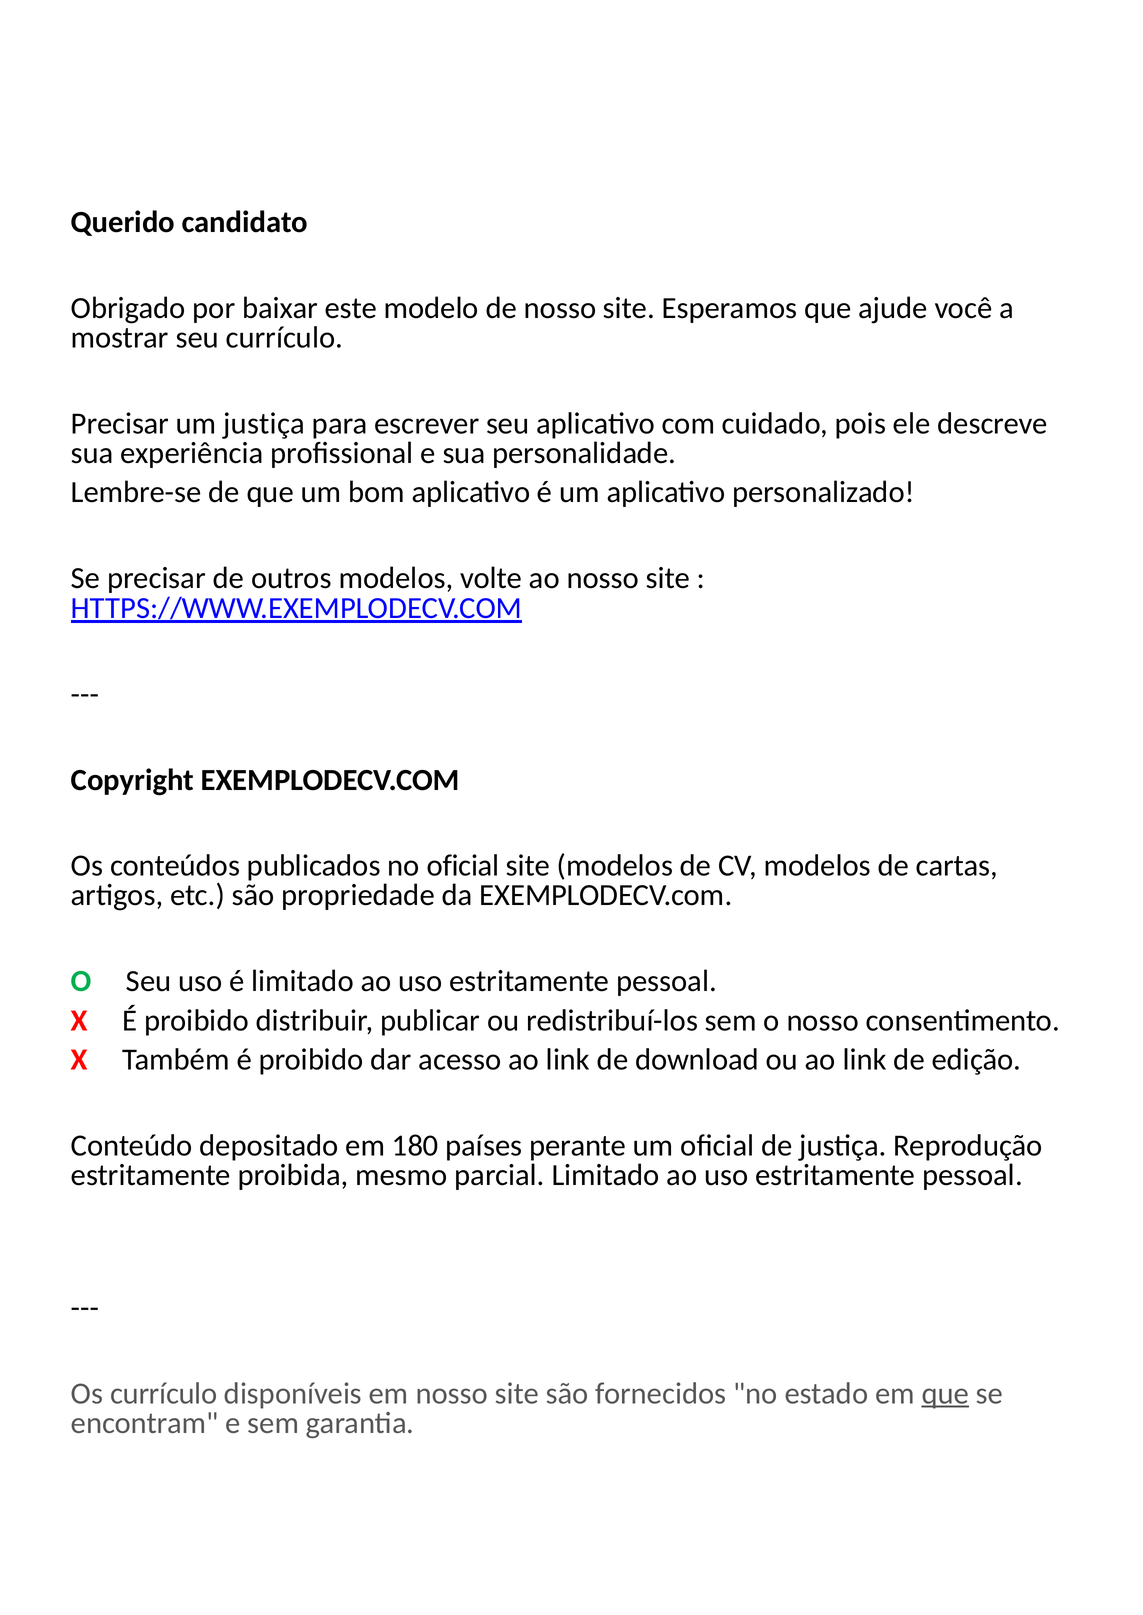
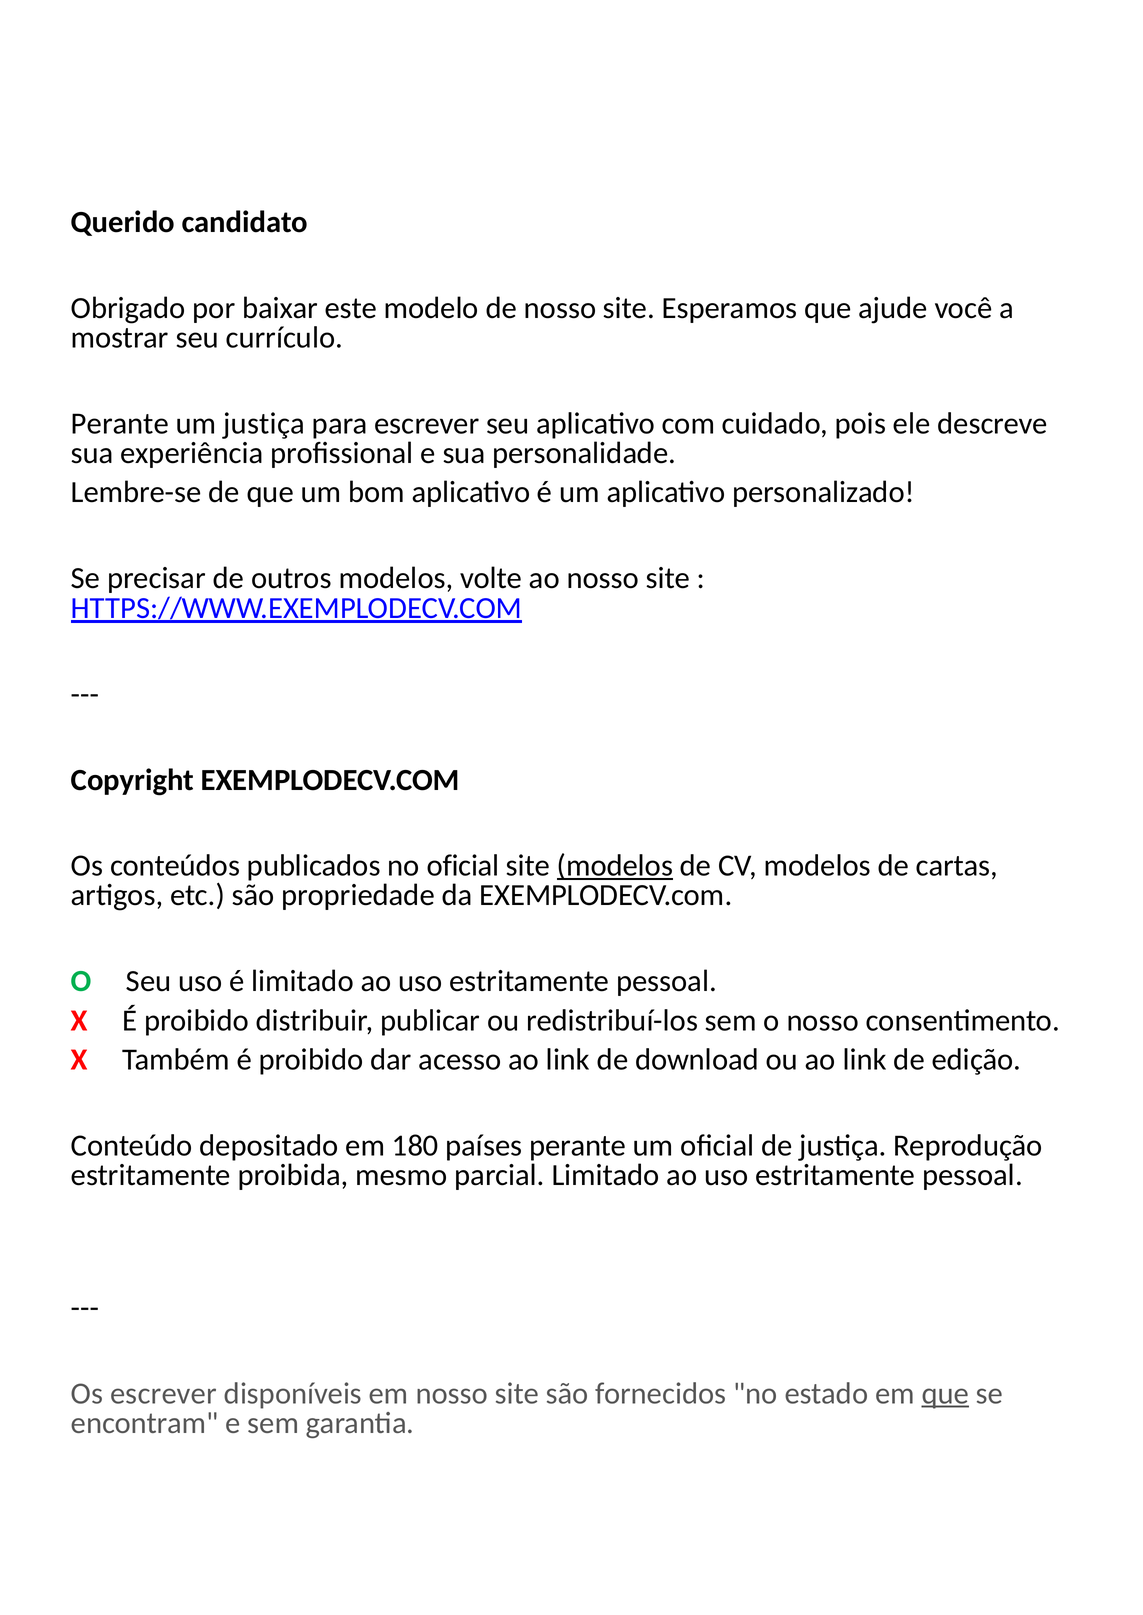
Precisar: Precisar -> Perante (120, 424)
modelos underline: none -> present (615, 866)
Os currículo: currículo -> escrever (164, 1394)
